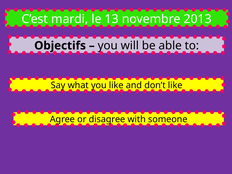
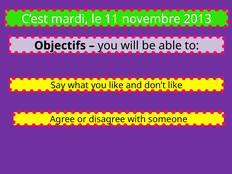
13: 13 -> 11 (112, 19)
